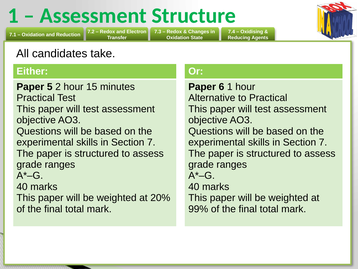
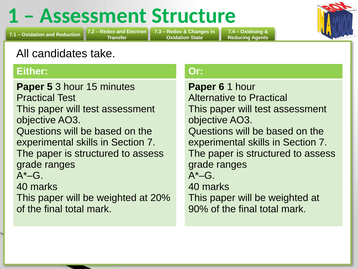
2: 2 -> 3 (58, 87)
99%: 99% -> 90% (198, 209)
